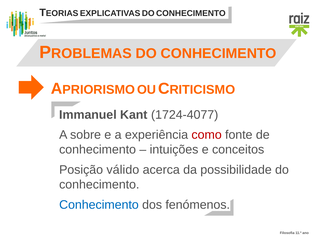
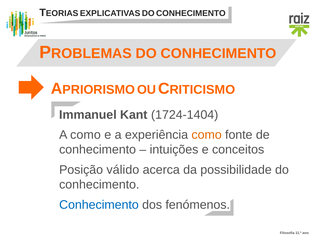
1724-4077: 1724-4077 -> 1724-1404 (185, 115)
A sobre: sobre -> como (85, 135)
como colour: red -> orange (207, 135)
